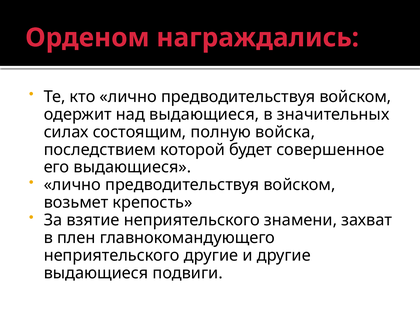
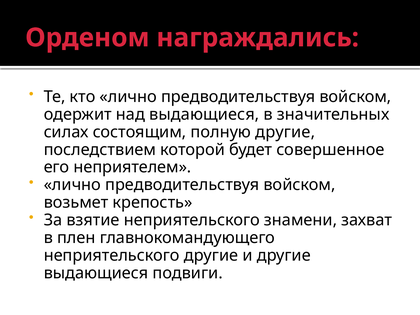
полную войска: войска -> другие (285, 132)
его выдающиеся: выдающиеся -> неприятелем (132, 167)
